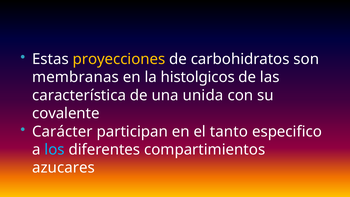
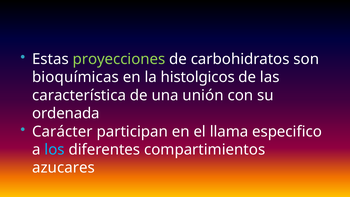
proyecciones colour: yellow -> light green (119, 59)
membranas: membranas -> bioquímicas (75, 77)
unida: unida -> unión (203, 95)
covalente: covalente -> ordenada (66, 113)
tanto: tanto -> llama (229, 131)
